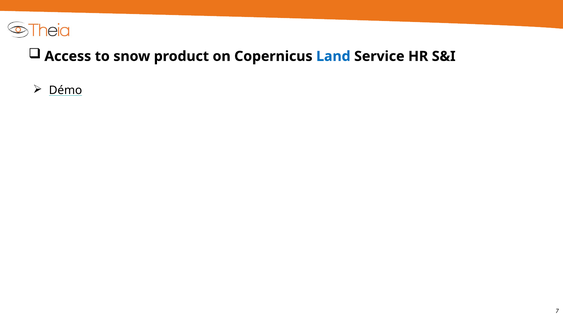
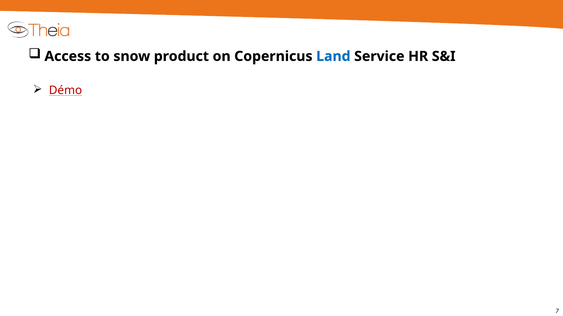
Démo colour: black -> red (66, 90)
